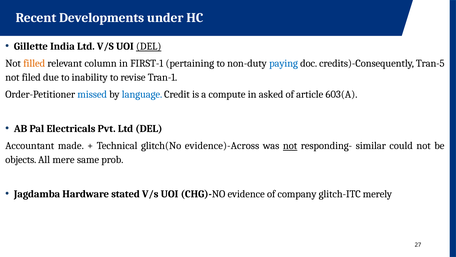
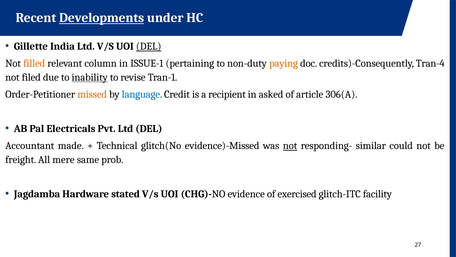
Developments underline: none -> present (102, 18)
FIRST-1: FIRST-1 -> ISSUE-1 (147, 63)
paying colour: blue -> orange (283, 63)
Tran-5: Tran-5 -> Tran-4 (430, 63)
inability underline: none -> present (90, 77)
missed colour: blue -> orange (92, 94)
compute: compute -> recipient (227, 94)
603(A: 603(A -> 306(A (341, 94)
evidence)-Across: evidence)-Across -> evidence)-Missed (222, 146)
objects: objects -> freight (21, 159)
company: company -> exercised (297, 194)
merely: merely -> facility (377, 194)
